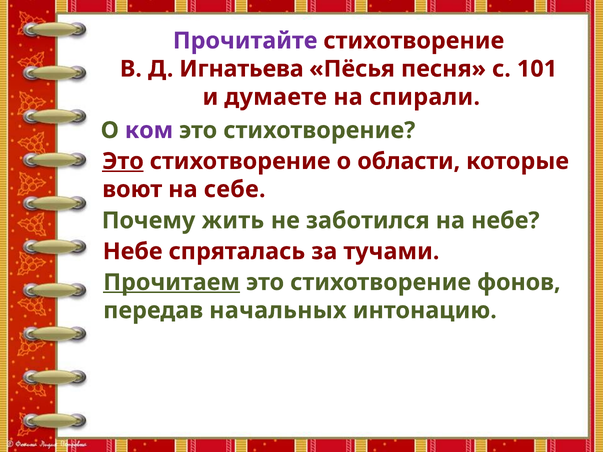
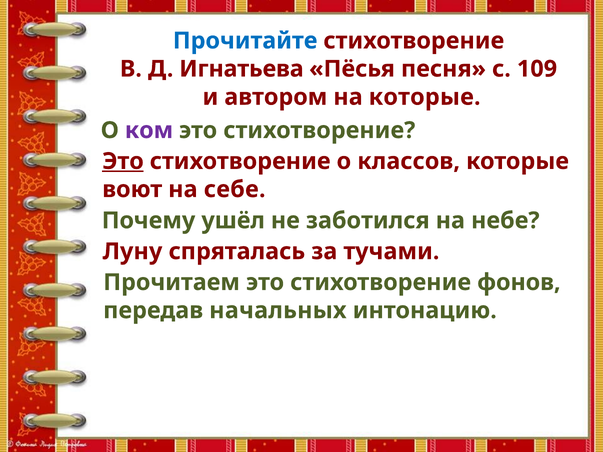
Прочитайте colour: purple -> blue (245, 41)
101: 101 -> 109 (537, 69)
думаете: думаете -> автором (276, 97)
на спирали: спирали -> которые (425, 97)
области: области -> классов (409, 161)
жить: жить -> ушёл (233, 221)
Небе: Небе -> Луну (133, 252)
Прочитаем underline: present -> none (172, 282)
